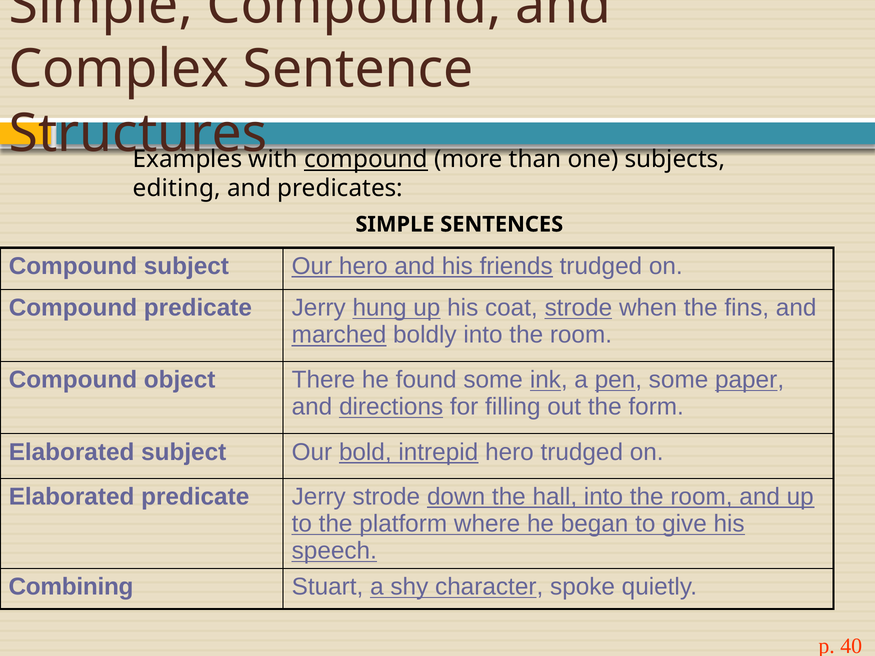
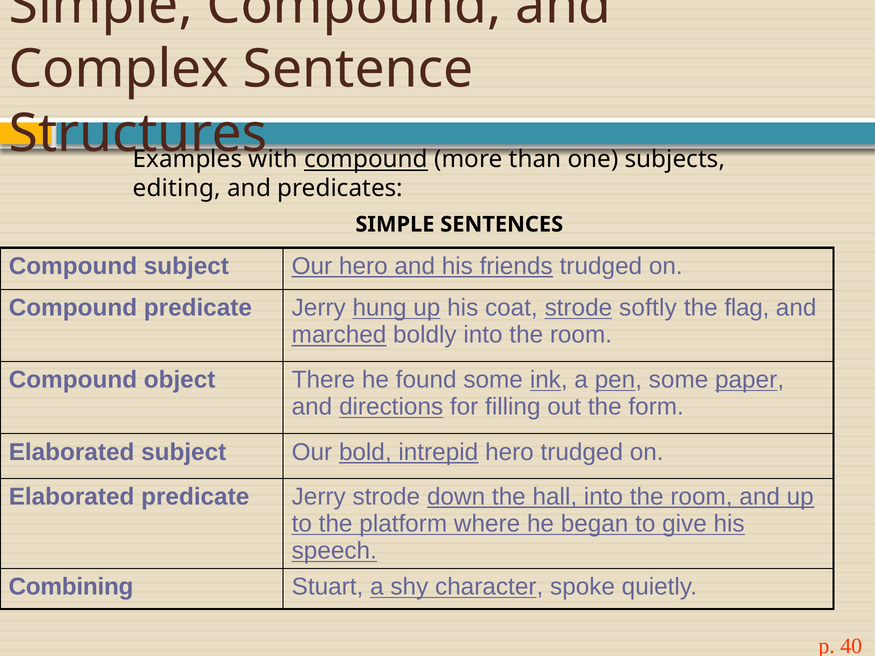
when: when -> softly (648, 308)
fins: fins -> flag (747, 308)
